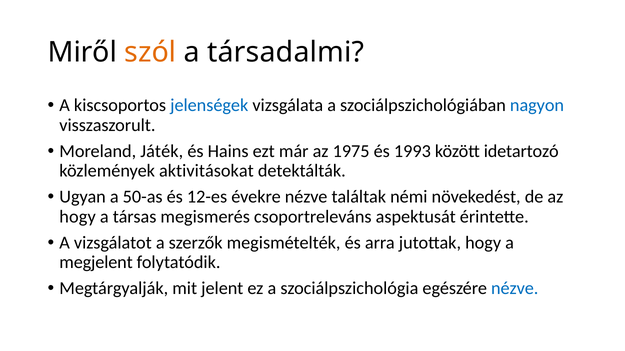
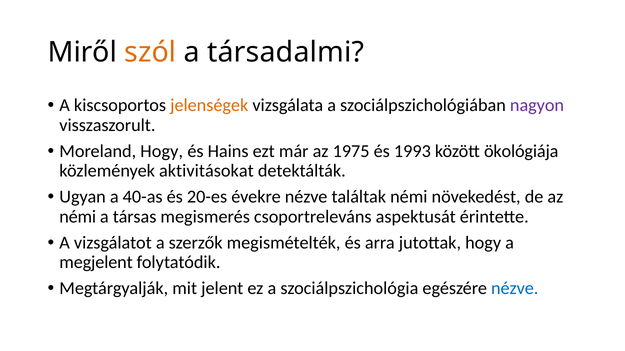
jelenségek colour: blue -> orange (209, 106)
nagyon colour: blue -> purple (537, 106)
Moreland Játék: Játék -> Hogy (162, 151)
idetartozó: idetartozó -> ökológiája (521, 151)
50-as: 50-as -> 40-as (143, 197)
12-es: 12-es -> 20-es (207, 197)
hogy: hogy -> némi (78, 217)
